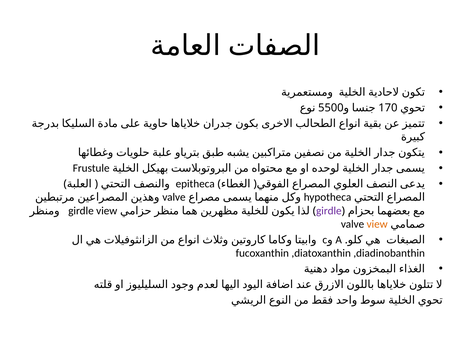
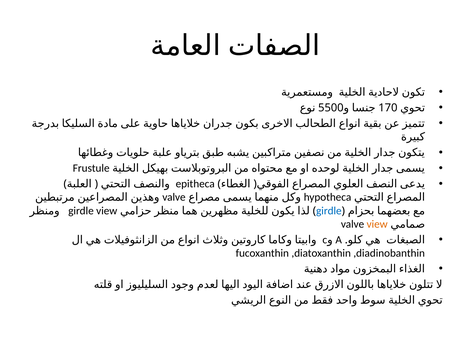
girdle colour: purple -> blue (329, 211)
